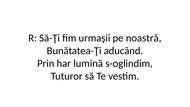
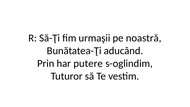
lumină: lumină -> putere (88, 63)
